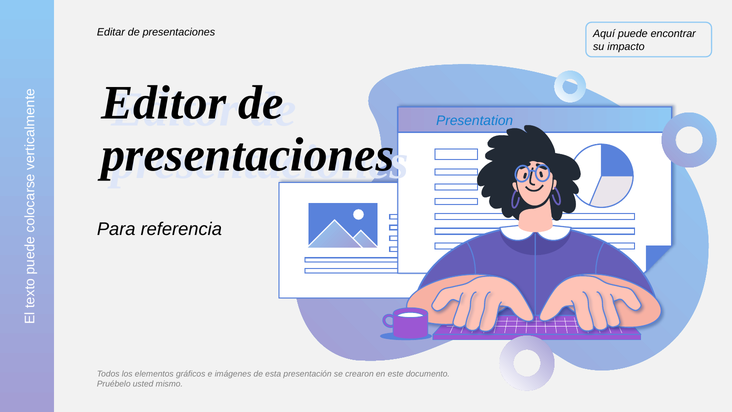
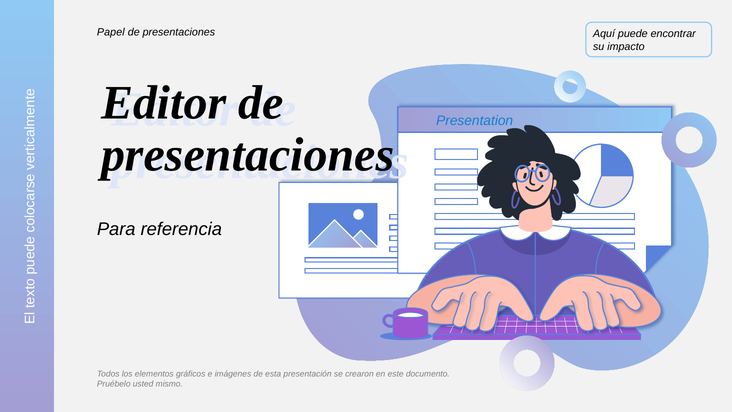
Editar: Editar -> Papel (111, 32)
